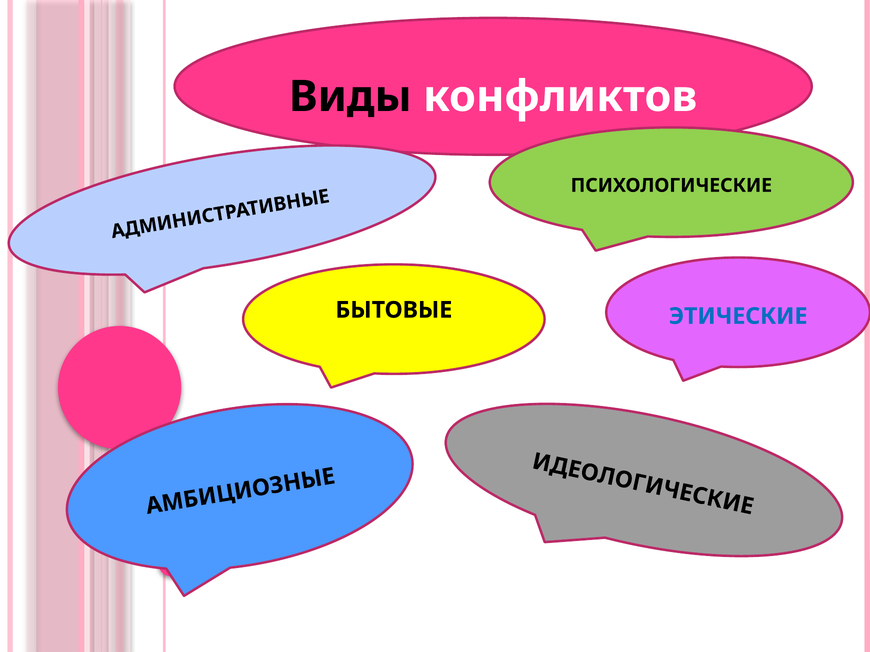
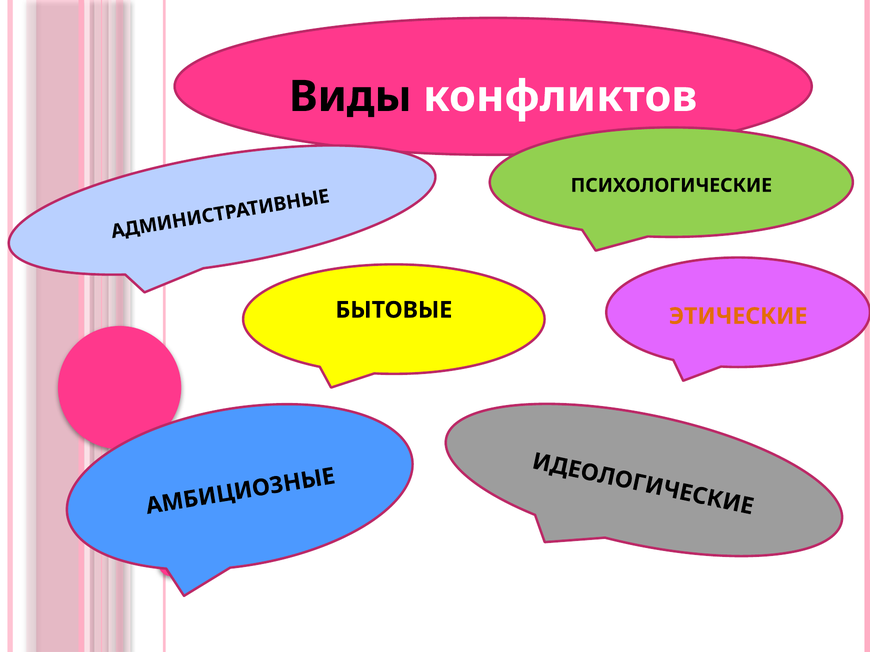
ЭТИЧЕСКИЕ colour: blue -> orange (738, 316)
